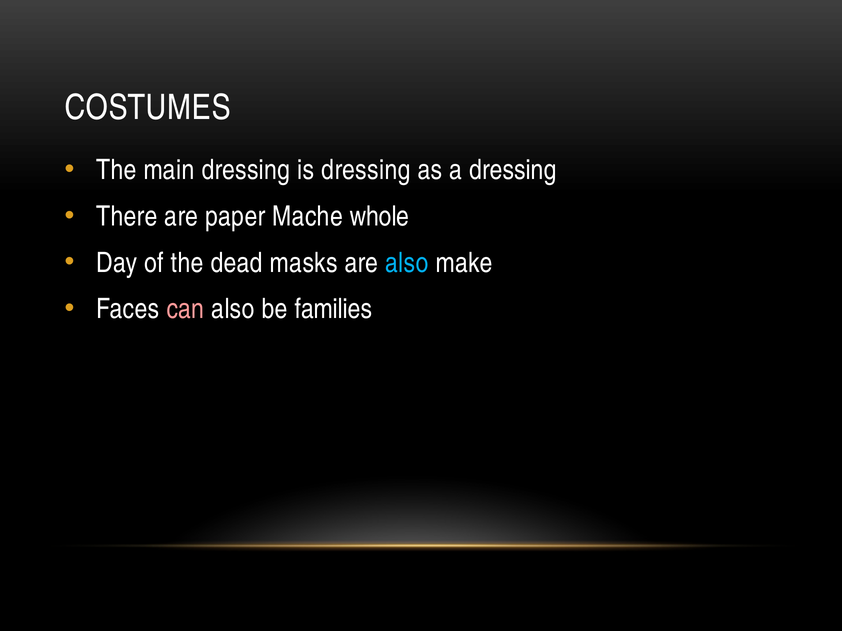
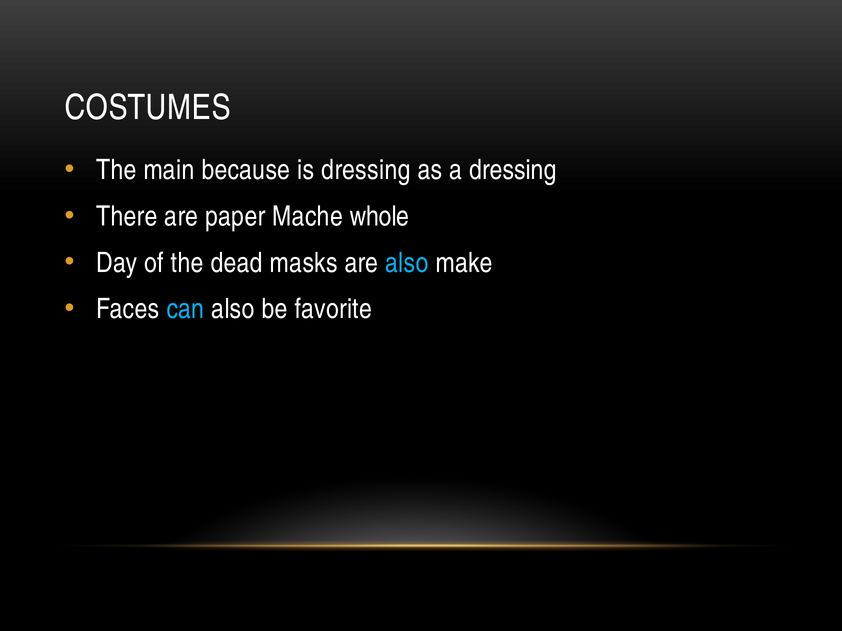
main dressing: dressing -> because (246, 170)
can colour: pink -> light blue (185, 309)
families: families -> favorite (333, 309)
